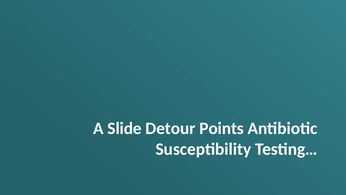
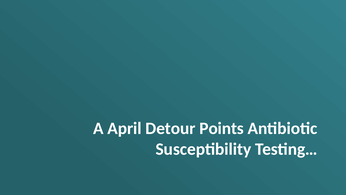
Slide: Slide -> April (125, 128)
